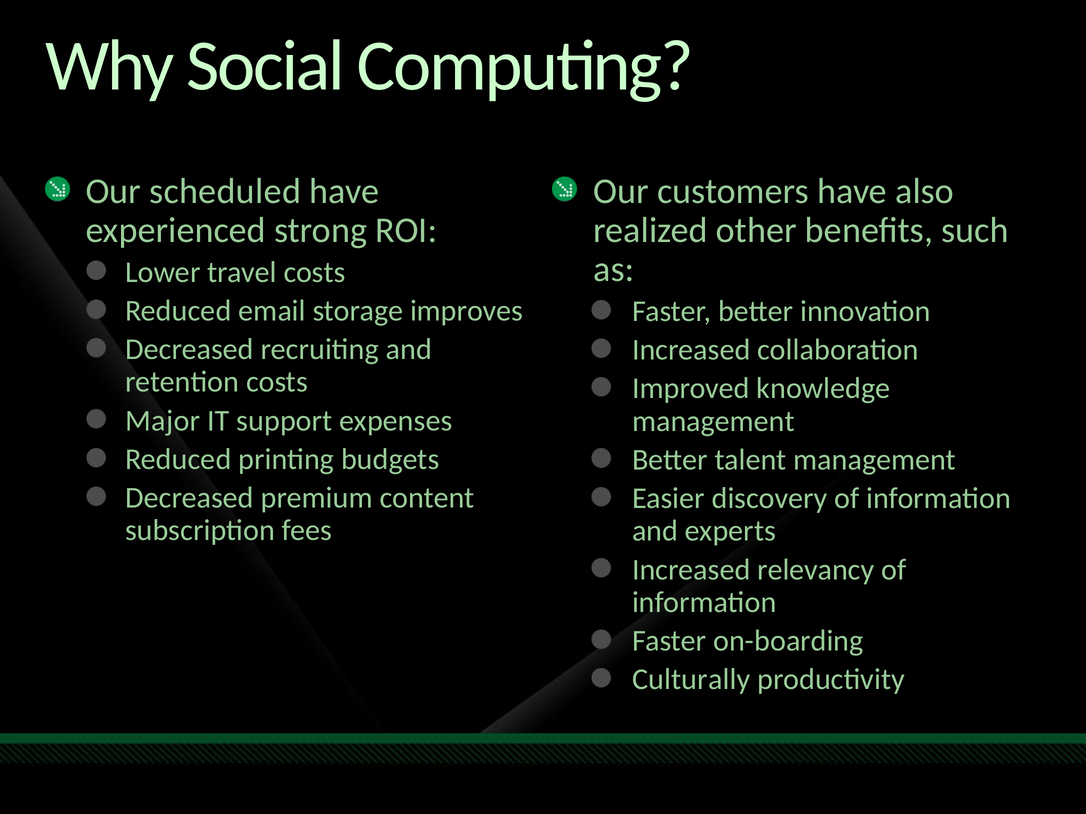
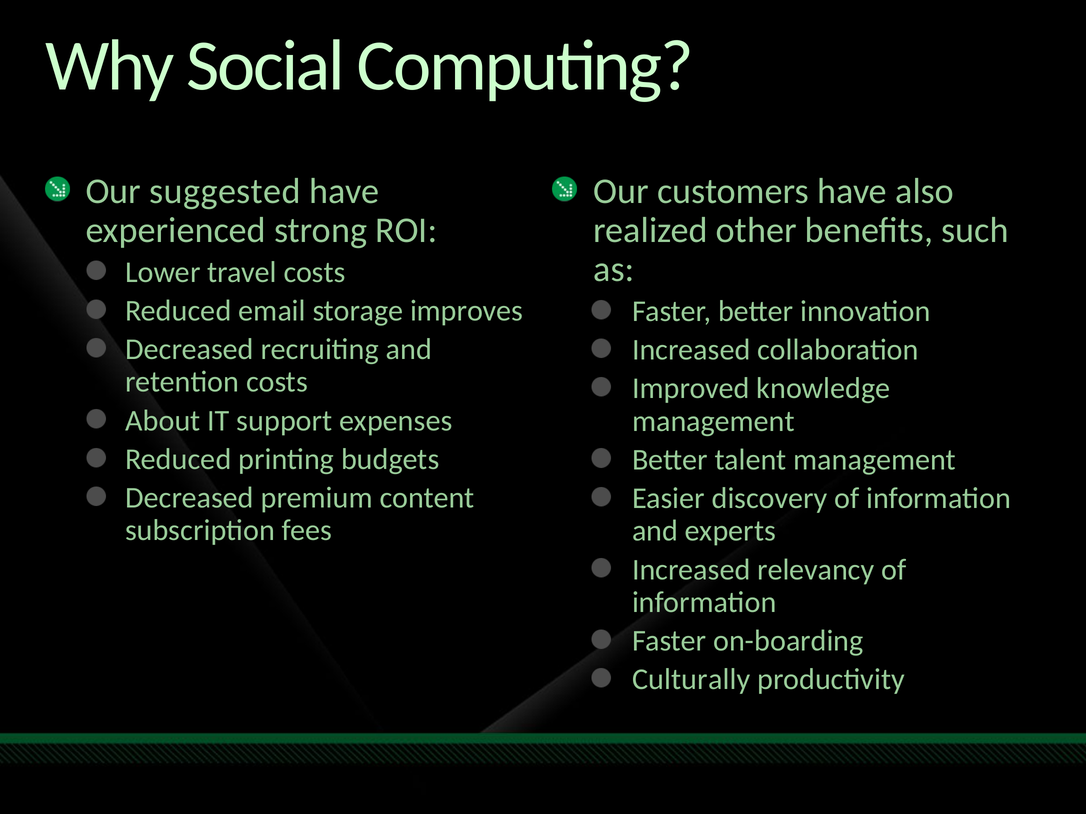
scheduled: scheduled -> suggested (225, 191)
Major: Major -> About (163, 421)
